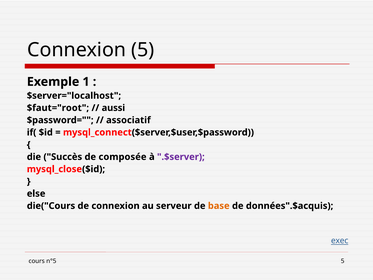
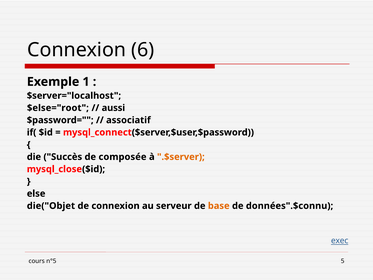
Connexion 5: 5 -> 6 (143, 50)
$faut="root: $faut="root -> $else="root (58, 108)
.$server colour: purple -> orange (181, 157)
die("Cours: die("Cours -> die("Objet (51, 206)
données".$acquis: données".$acquis -> données".$connu (290, 206)
